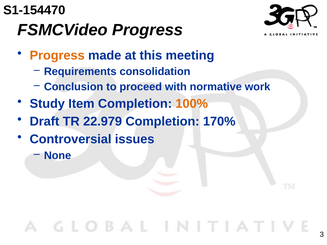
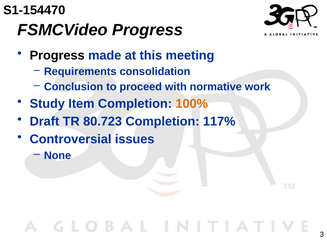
Progress colour: orange -> black (57, 55)
22.979: 22.979 -> 80.723 (103, 122)
170%: 170% -> 117% (219, 122)
